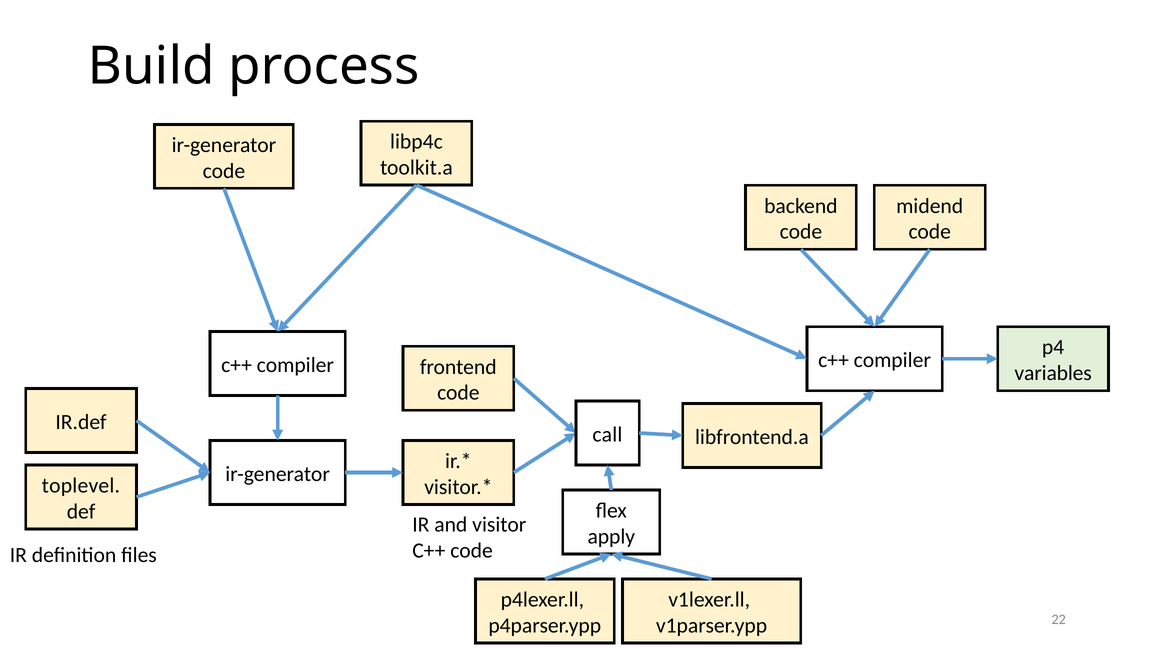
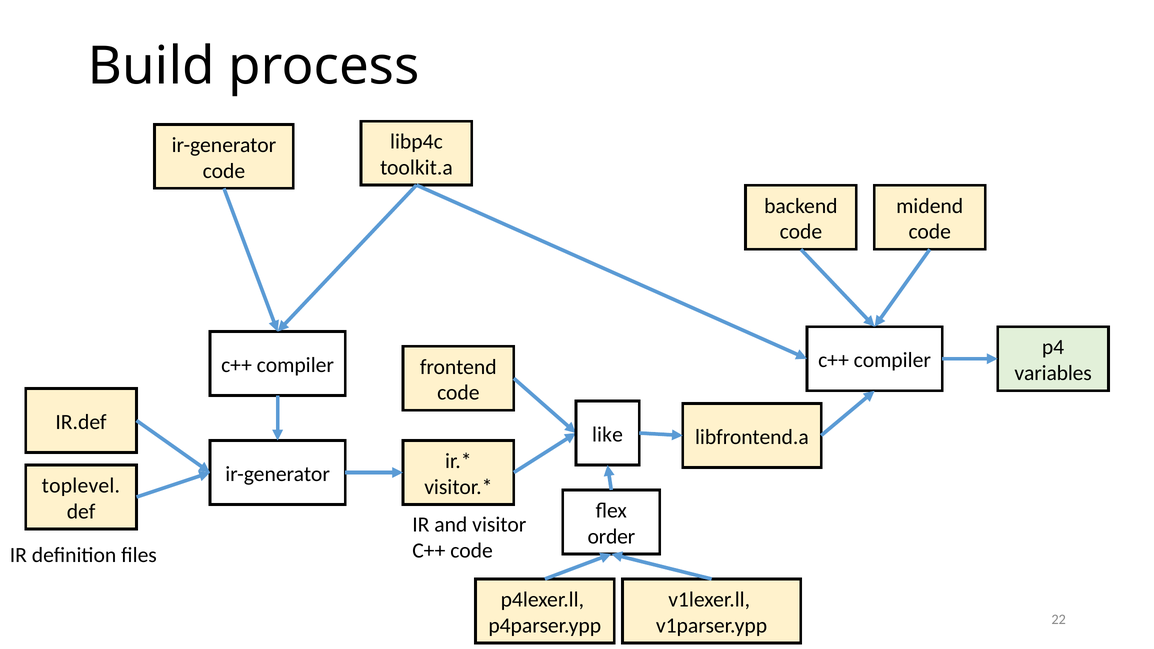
call: call -> like (607, 435)
apply: apply -> order (611, 537)
